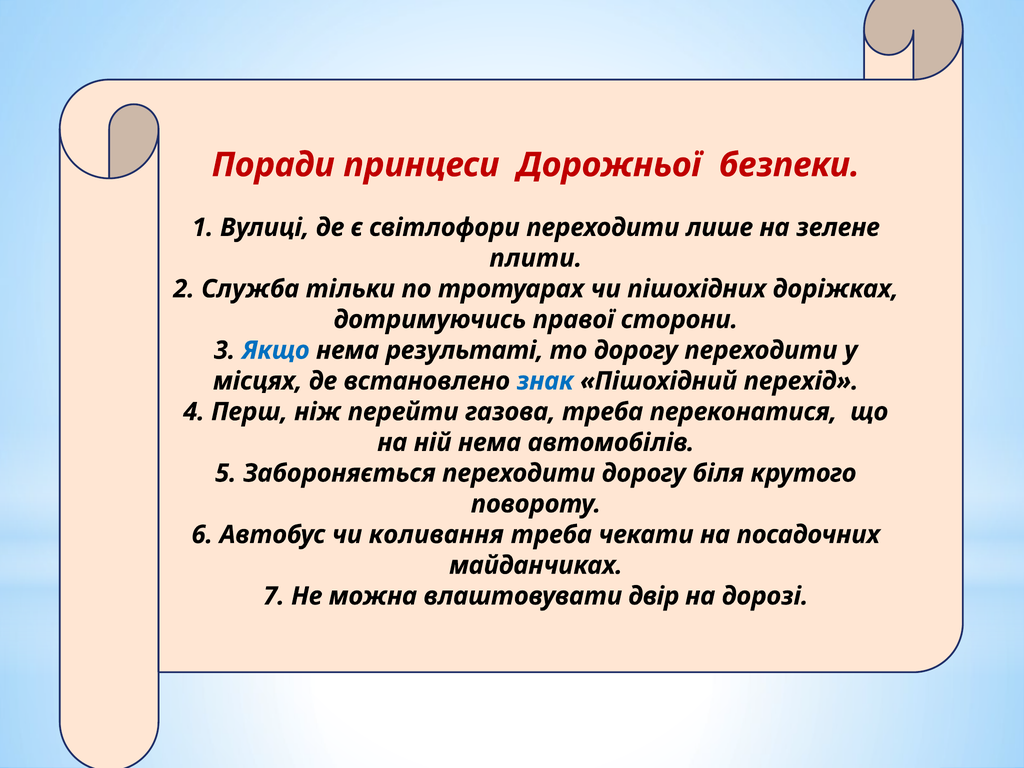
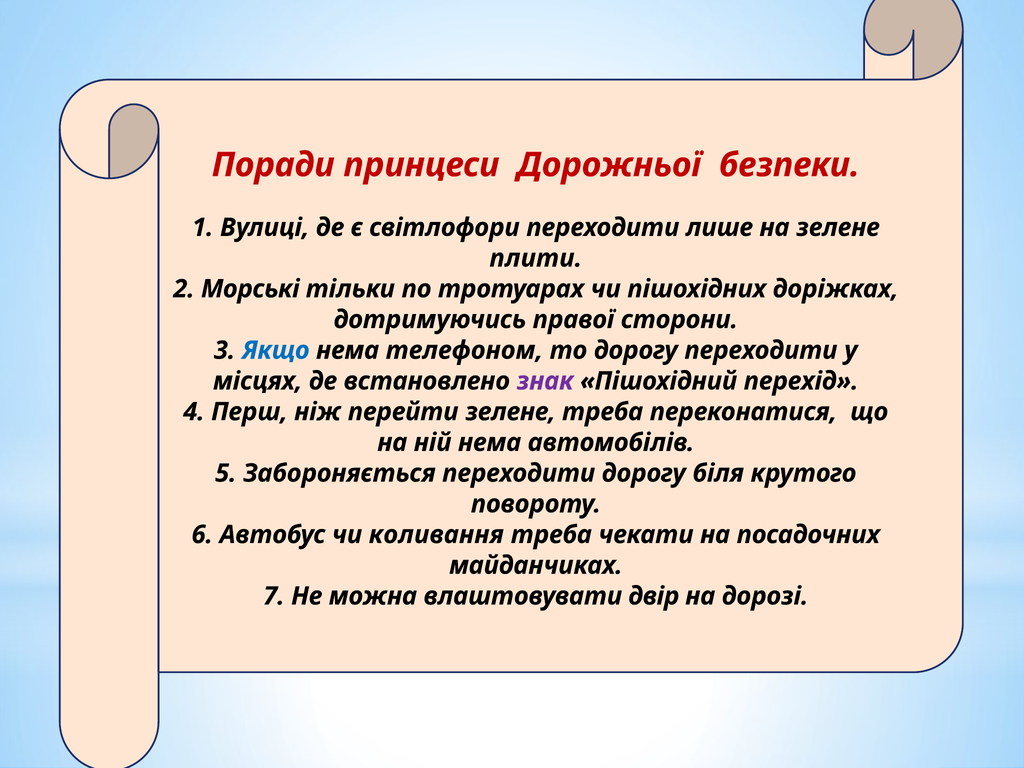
Служба: Служба -> Морські (250, 289)
результаті: результаті -> телефоном (464, 350)
знак colour: blue -> purple (545, 381)
перейти газова: газова -> зелене (510, 412)
